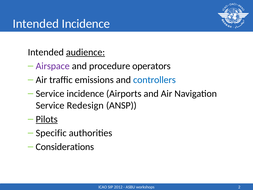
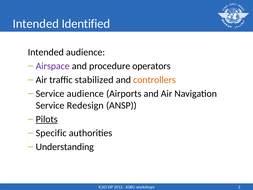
Intended Incidence: Incidence -> Identified (86, 24)
audience underline: present -> none (86, 52)
emissions: emissions -> stabilized (94, 80)
controllers colour: blue -> orange (154, 80)
Service incidence: incidence -> audience (85, 93)
Considerations: Considerations -> Understanding (65, 147)
